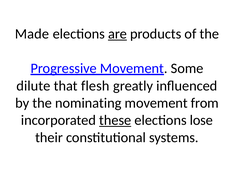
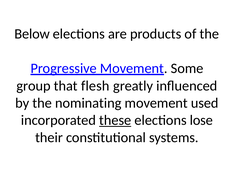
Made: Made -> Below (32, 34)
are underline: present -> none (117, 34)
dilute: dilute -> group (34, 86)
from: from -> used (205, 103)
